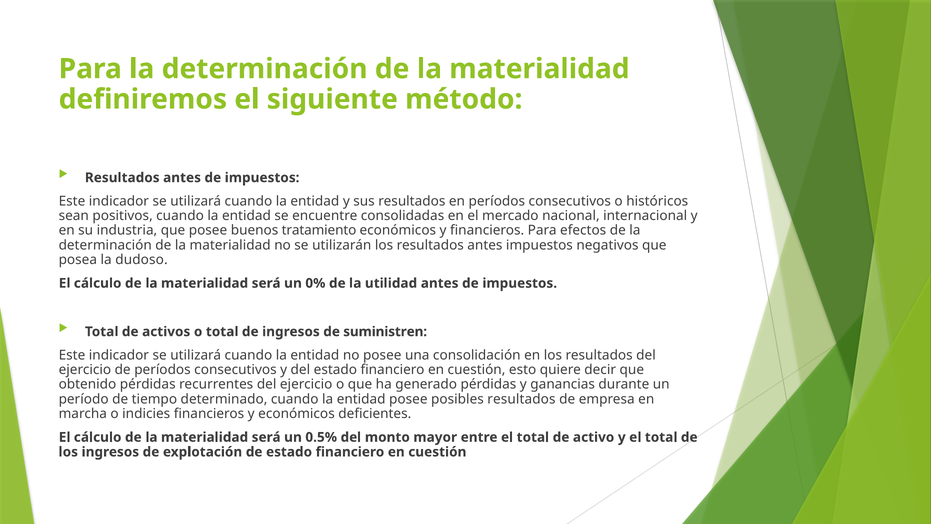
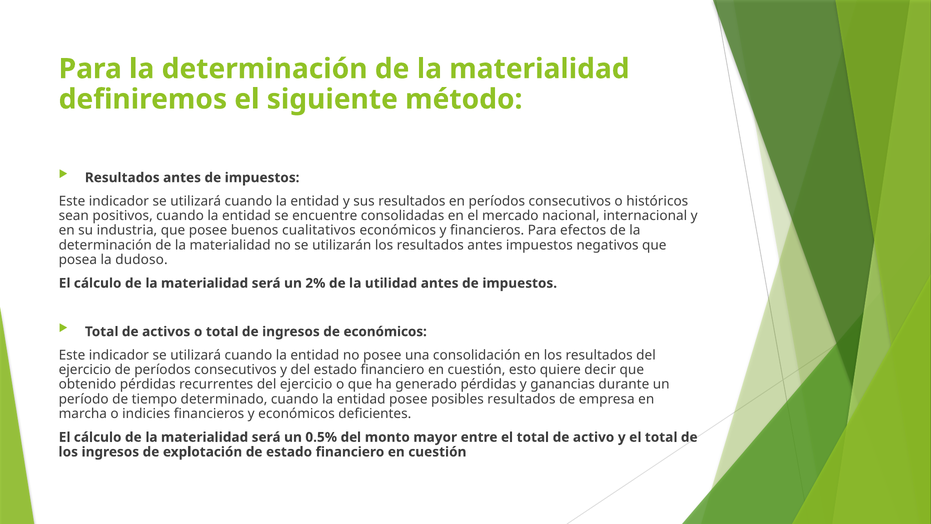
tratamiento: tratamiento -> cualitativos (319, 230)
0%: 0% -> 2% (315, 283)
de suministren: suministren -> económicos (385, 331)
